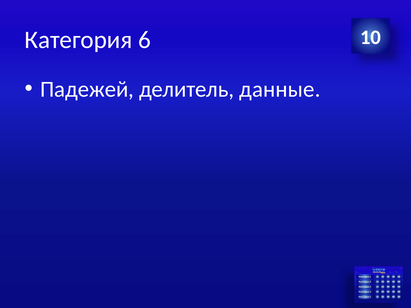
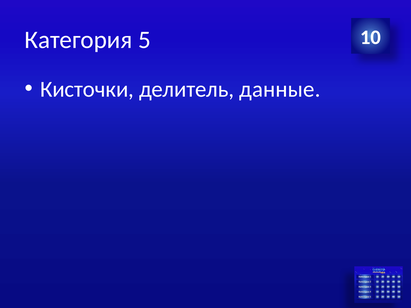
6: 6 -> 5 (144, 40)
Падежей: Падежей -> Кисточки (87, 89)
